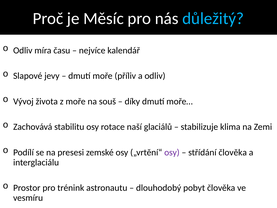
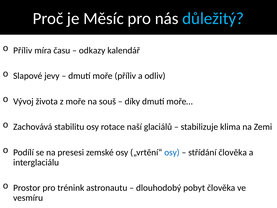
Odliv: Odliv -> Příliv (23, 50)
nejvíce: nejvíce -> odkazy (92, 50)
osy colour: purple -> blue (172, 152)
